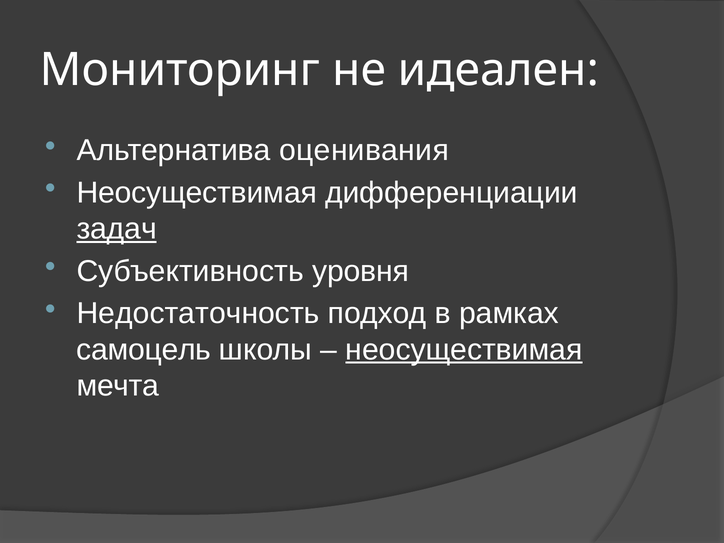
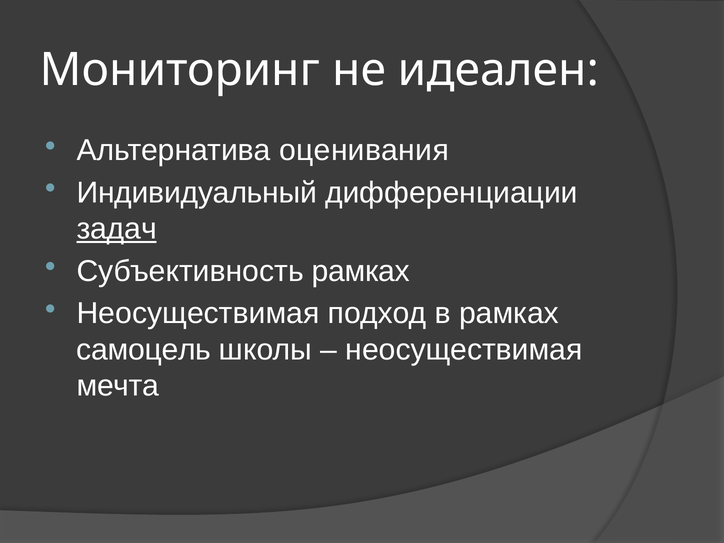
Неосуществимая: Неосуществимая -> Индивидуальный (197, 193)
Субъективность уровня: уровня -> рамках (361, 271)
Недостаточность: Недостаточность -> Неосуществимая (198, 313)
неосуществимая underline: present -> none (464, 350)
